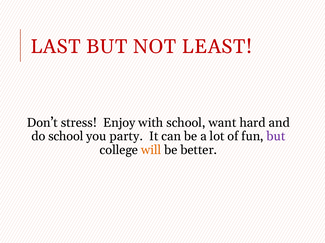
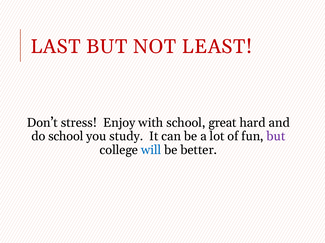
want: want -> great (223, 123)
party: party -> study (126, 137)
will colour: orange -> blue (151, 150)
